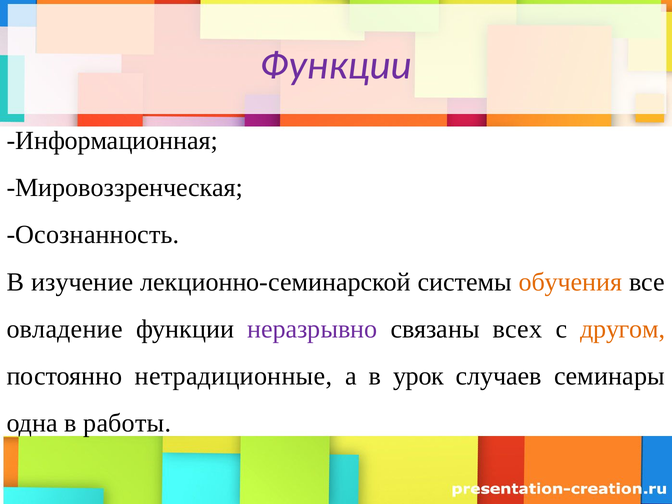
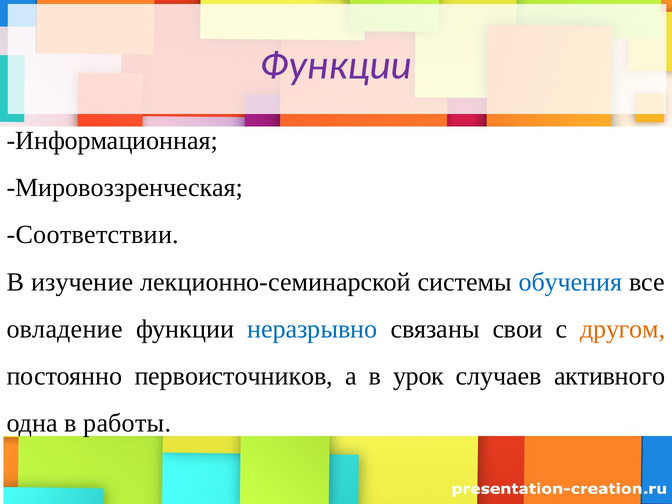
Осознанность: Осознанность -> Соответствии (93, 235)
обучения colour: orange -> blue (570, 282)
неразрывно colour: purple -> blue (312, 329)
всех: всех -> свои (518, 329)
нетрадиционные: нетрадиционные -> первоисточников (234, 376)
семинары: семинары -> активного (610, 376)
